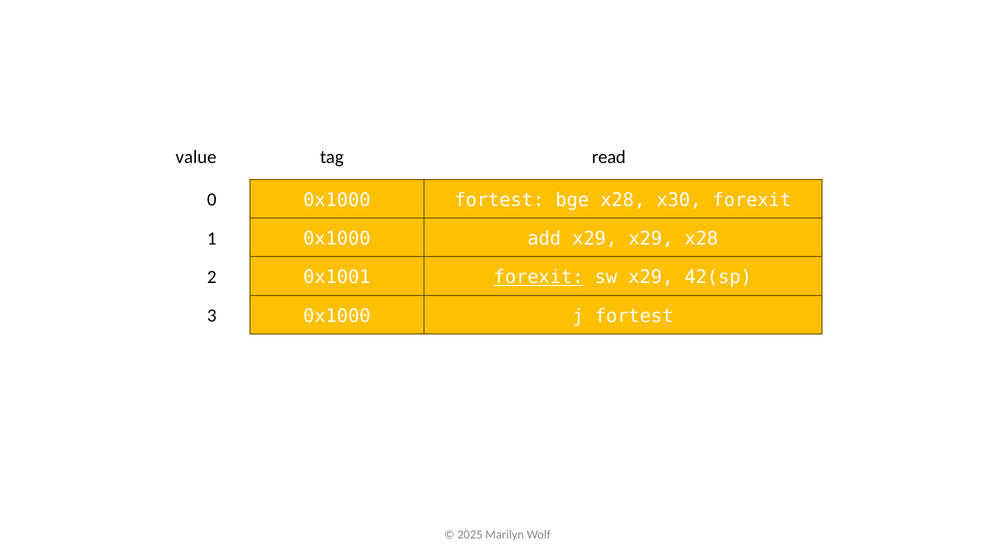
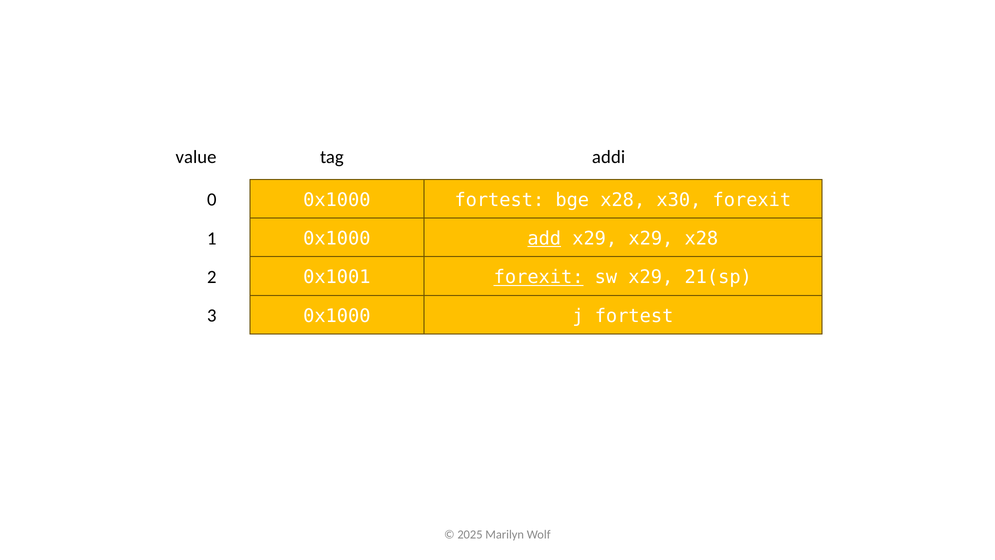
read: read -> addi (609, 157)
add underline: none -> present (544, 239)
42(sp: 42(sp -> 21(sp (718, 277)
